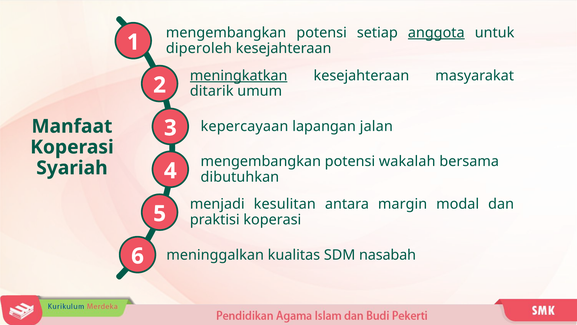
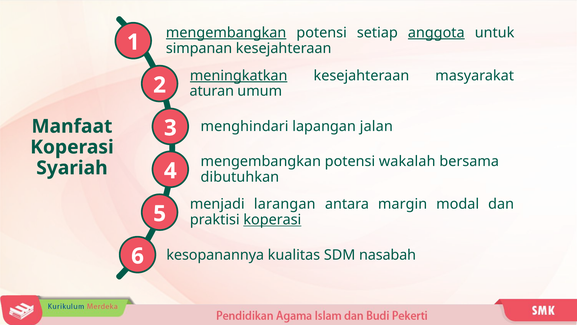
mengembangkan underline: none -> present (226, 33)
diperoleh: diperoleh -> simpanan (199, 48)
ditarik: ditarik -> aturan (212, 91)
kepercayaan: kepercayaan -> menghindari (245, 126)
kesulitan: kesulitan -> larangan (285, 204)
koperasi underline: none -> present (272, 220)
meninggalkan: meninggalkan -> kesopanannya (215, 255)
